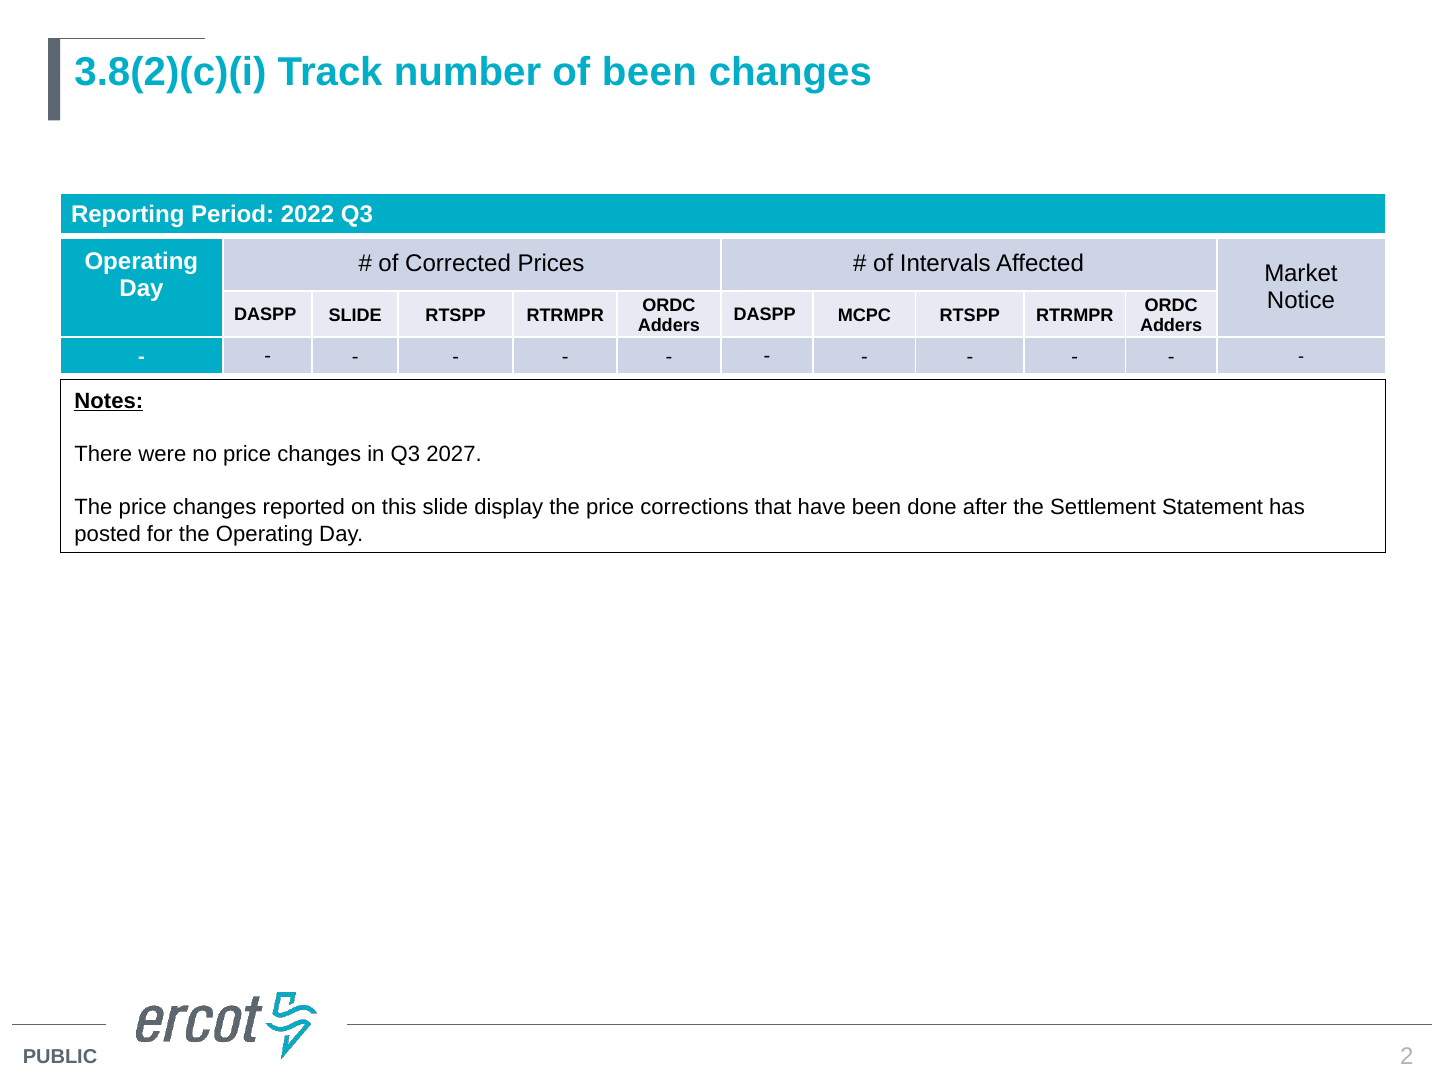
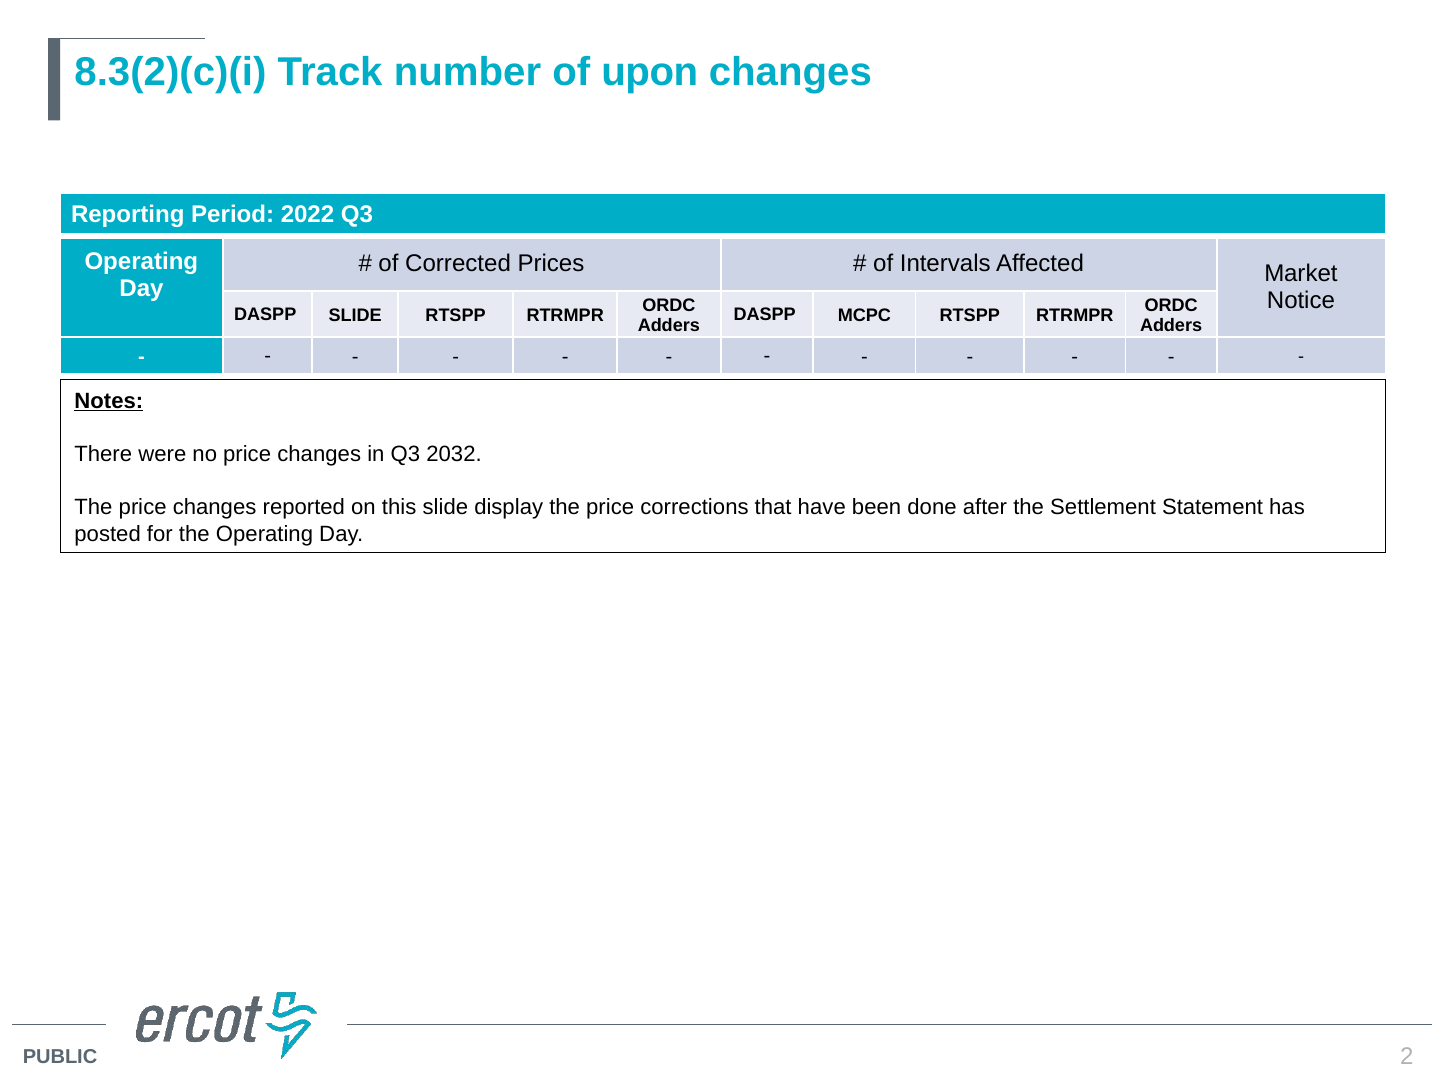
3.8(2)(c)(i: 3.8(2)(c)(i -> 8.3(2)(c)(i (170, 73)
of been: been -> upon (650, 73)
2027: 2027 -> 2032 (454, 454)
